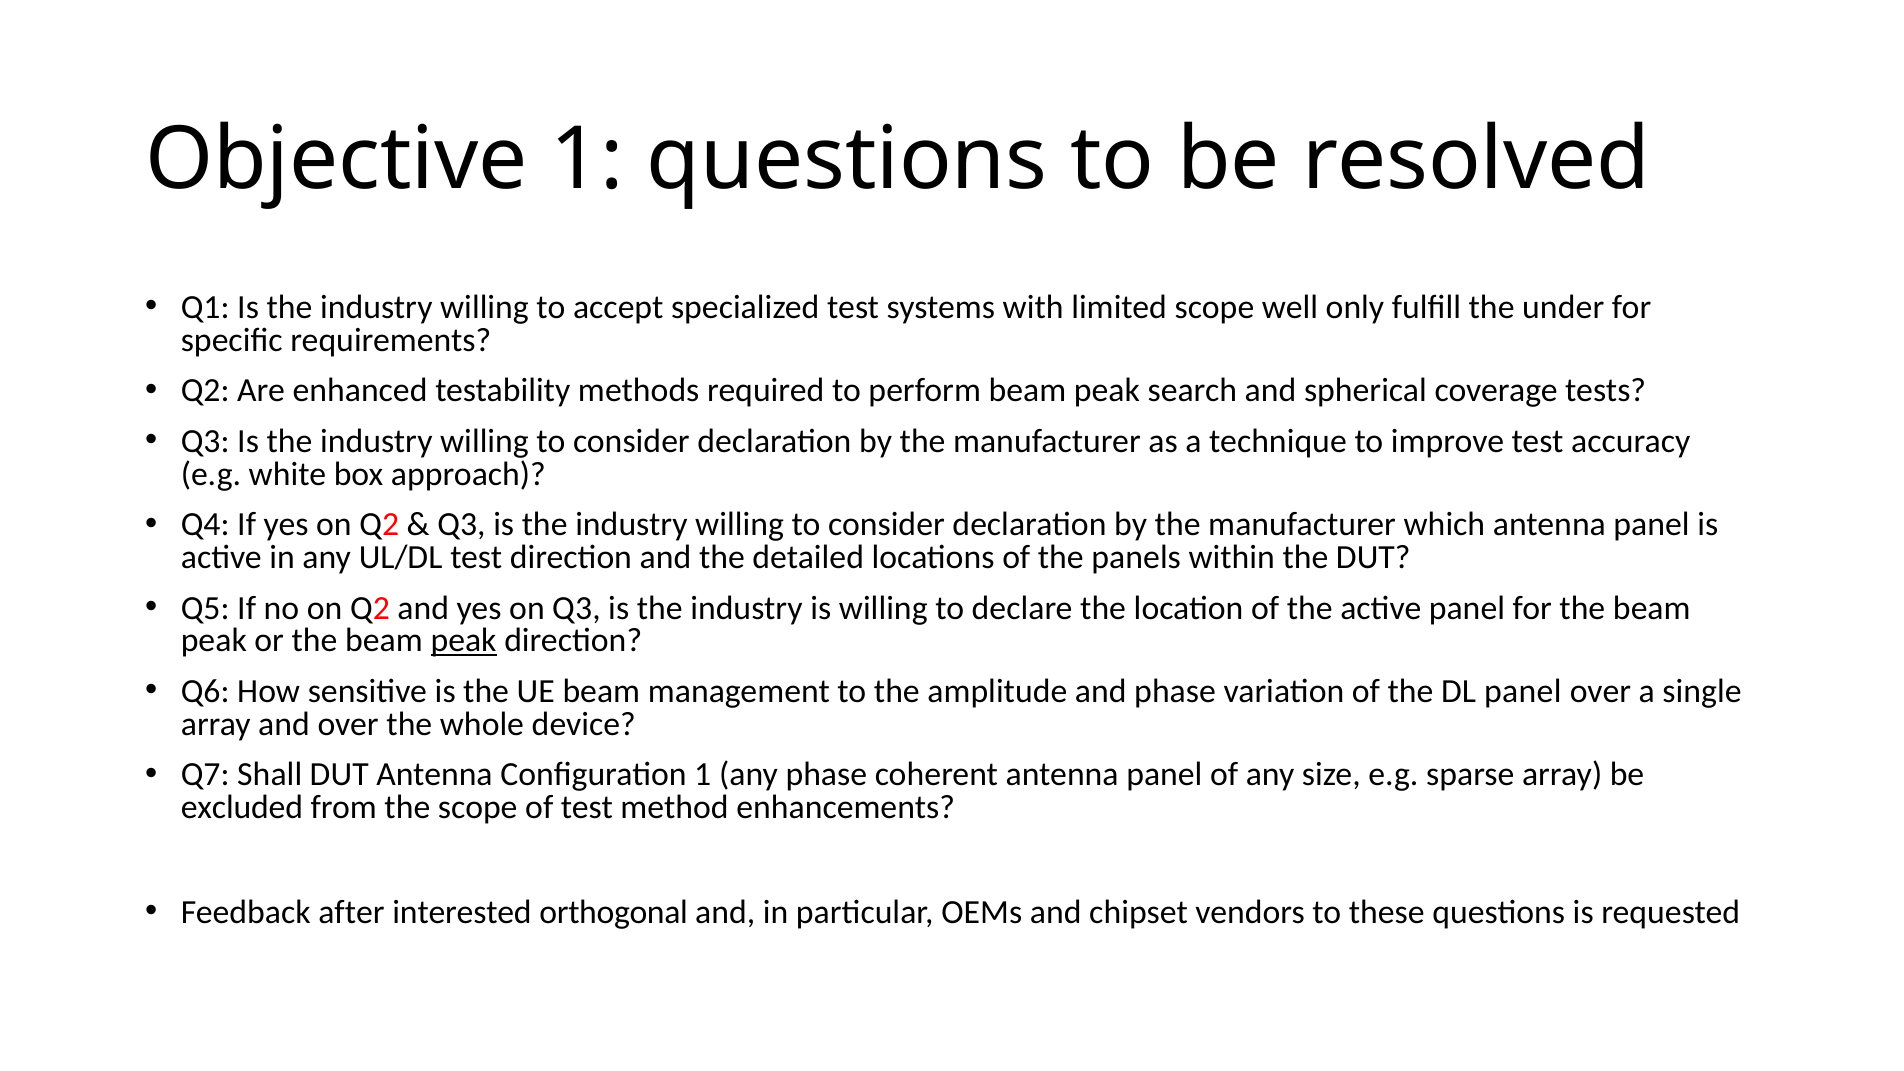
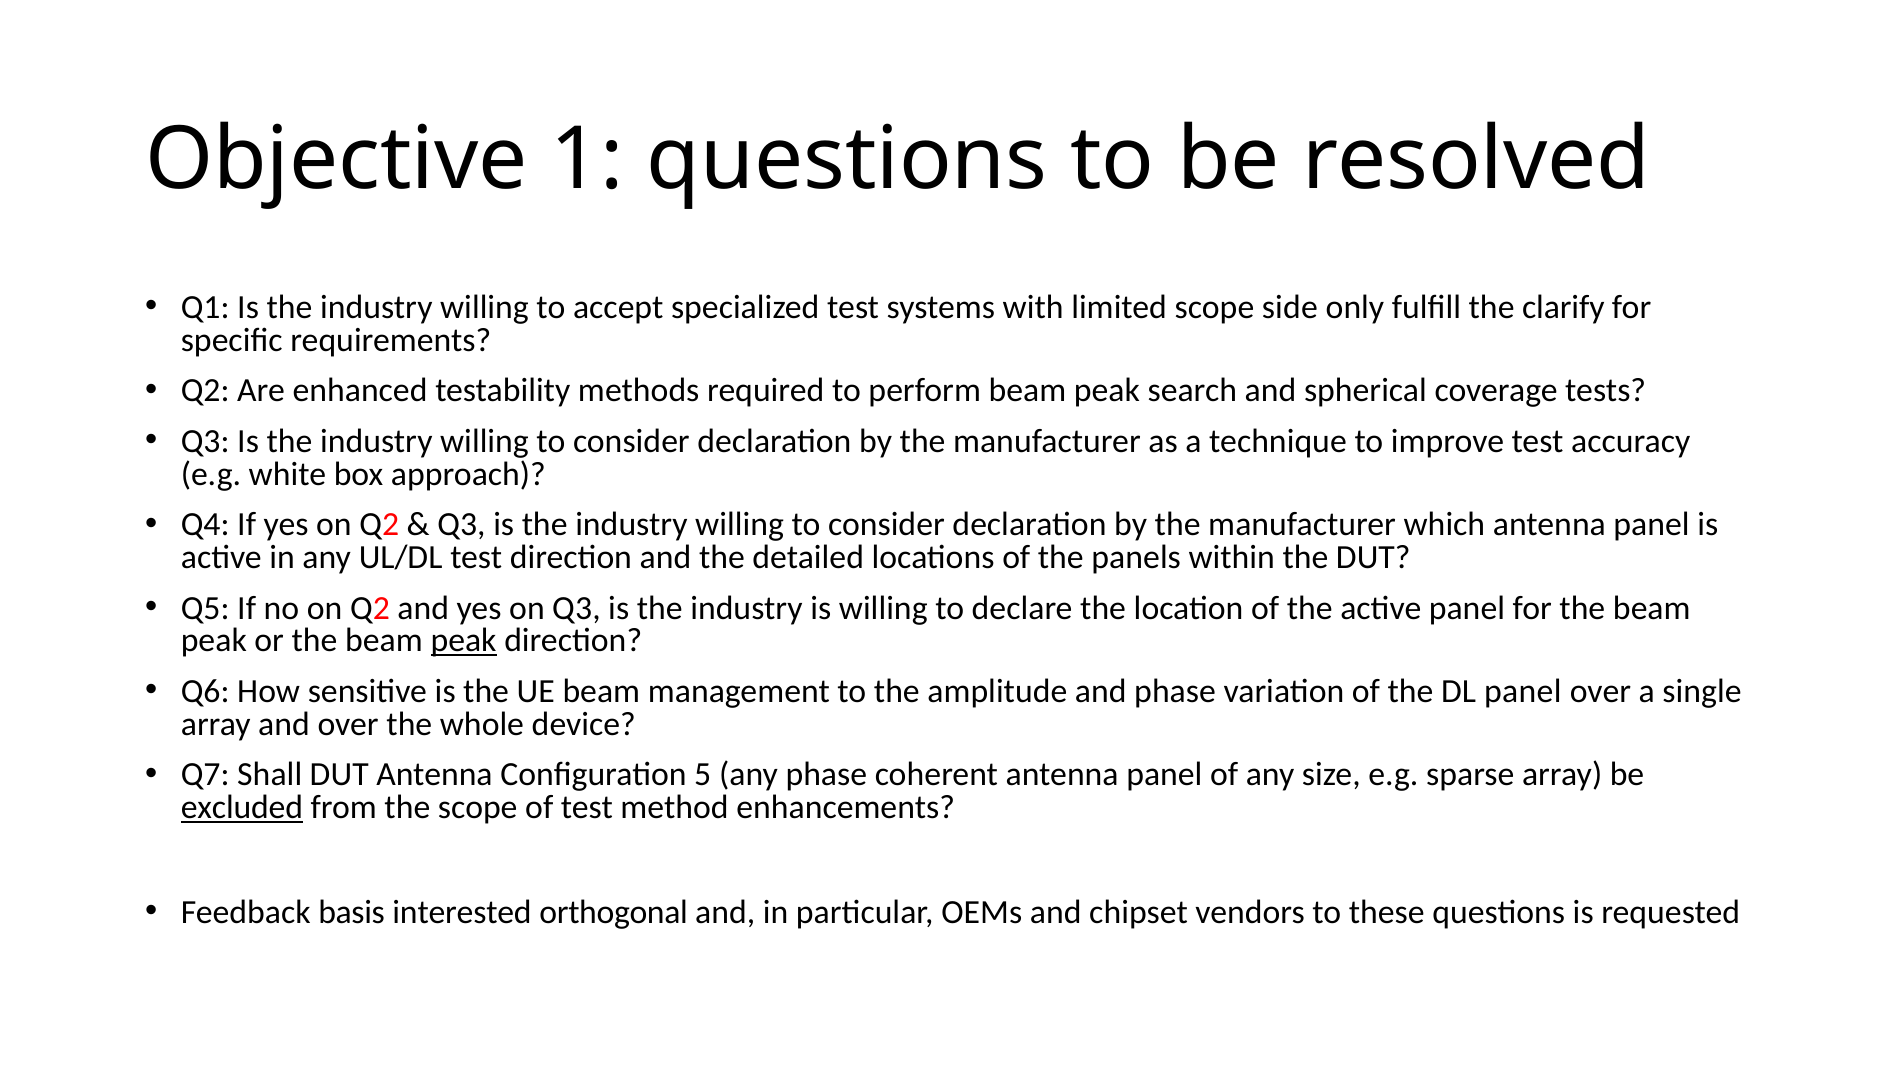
well: well -> side (1290, 307)
under: under -> clarify (1563, 307)
Configuration 1: 1 -> 5 (703, 775)
excluded underline: none -> present (242, 808)
after: after -> basis (352, 912)
